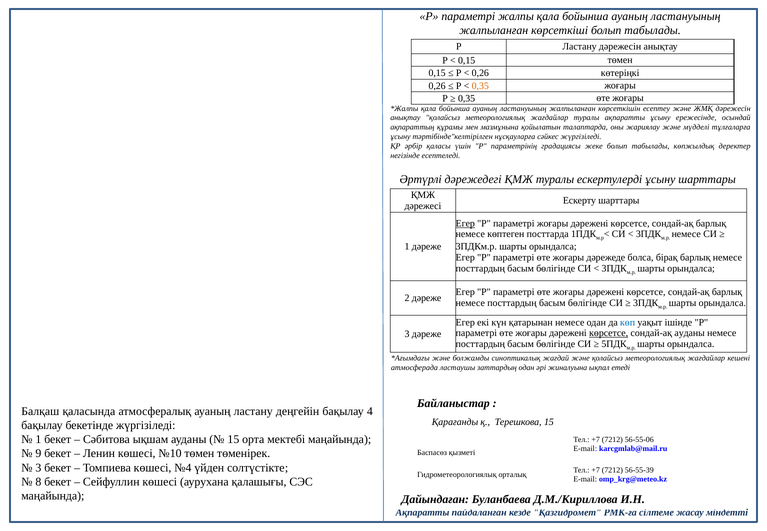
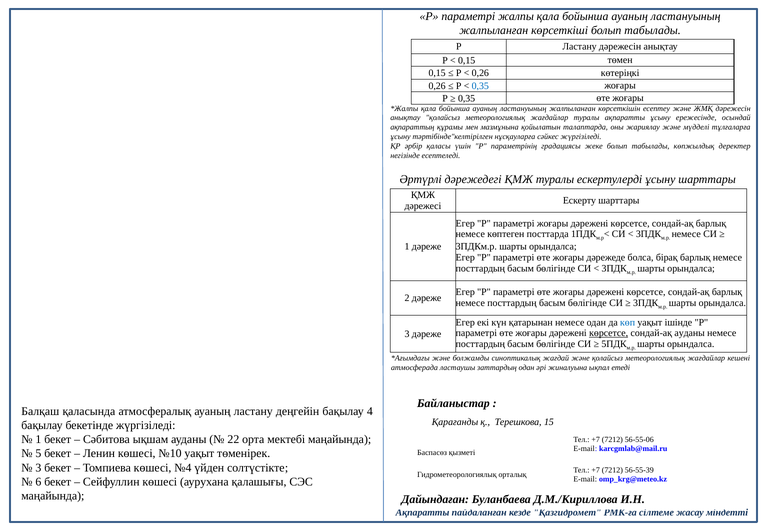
0,35 colour: orange -> blue (480, 86)
Егер underline: present -> none (465, 223)
15: 15 -> 22 (233, 439)
9: 9 -> 5 (38, 454)
№10 төмен: төмен -> уақыт (199, 454)
8: 8 -> 6 (38, 482)
